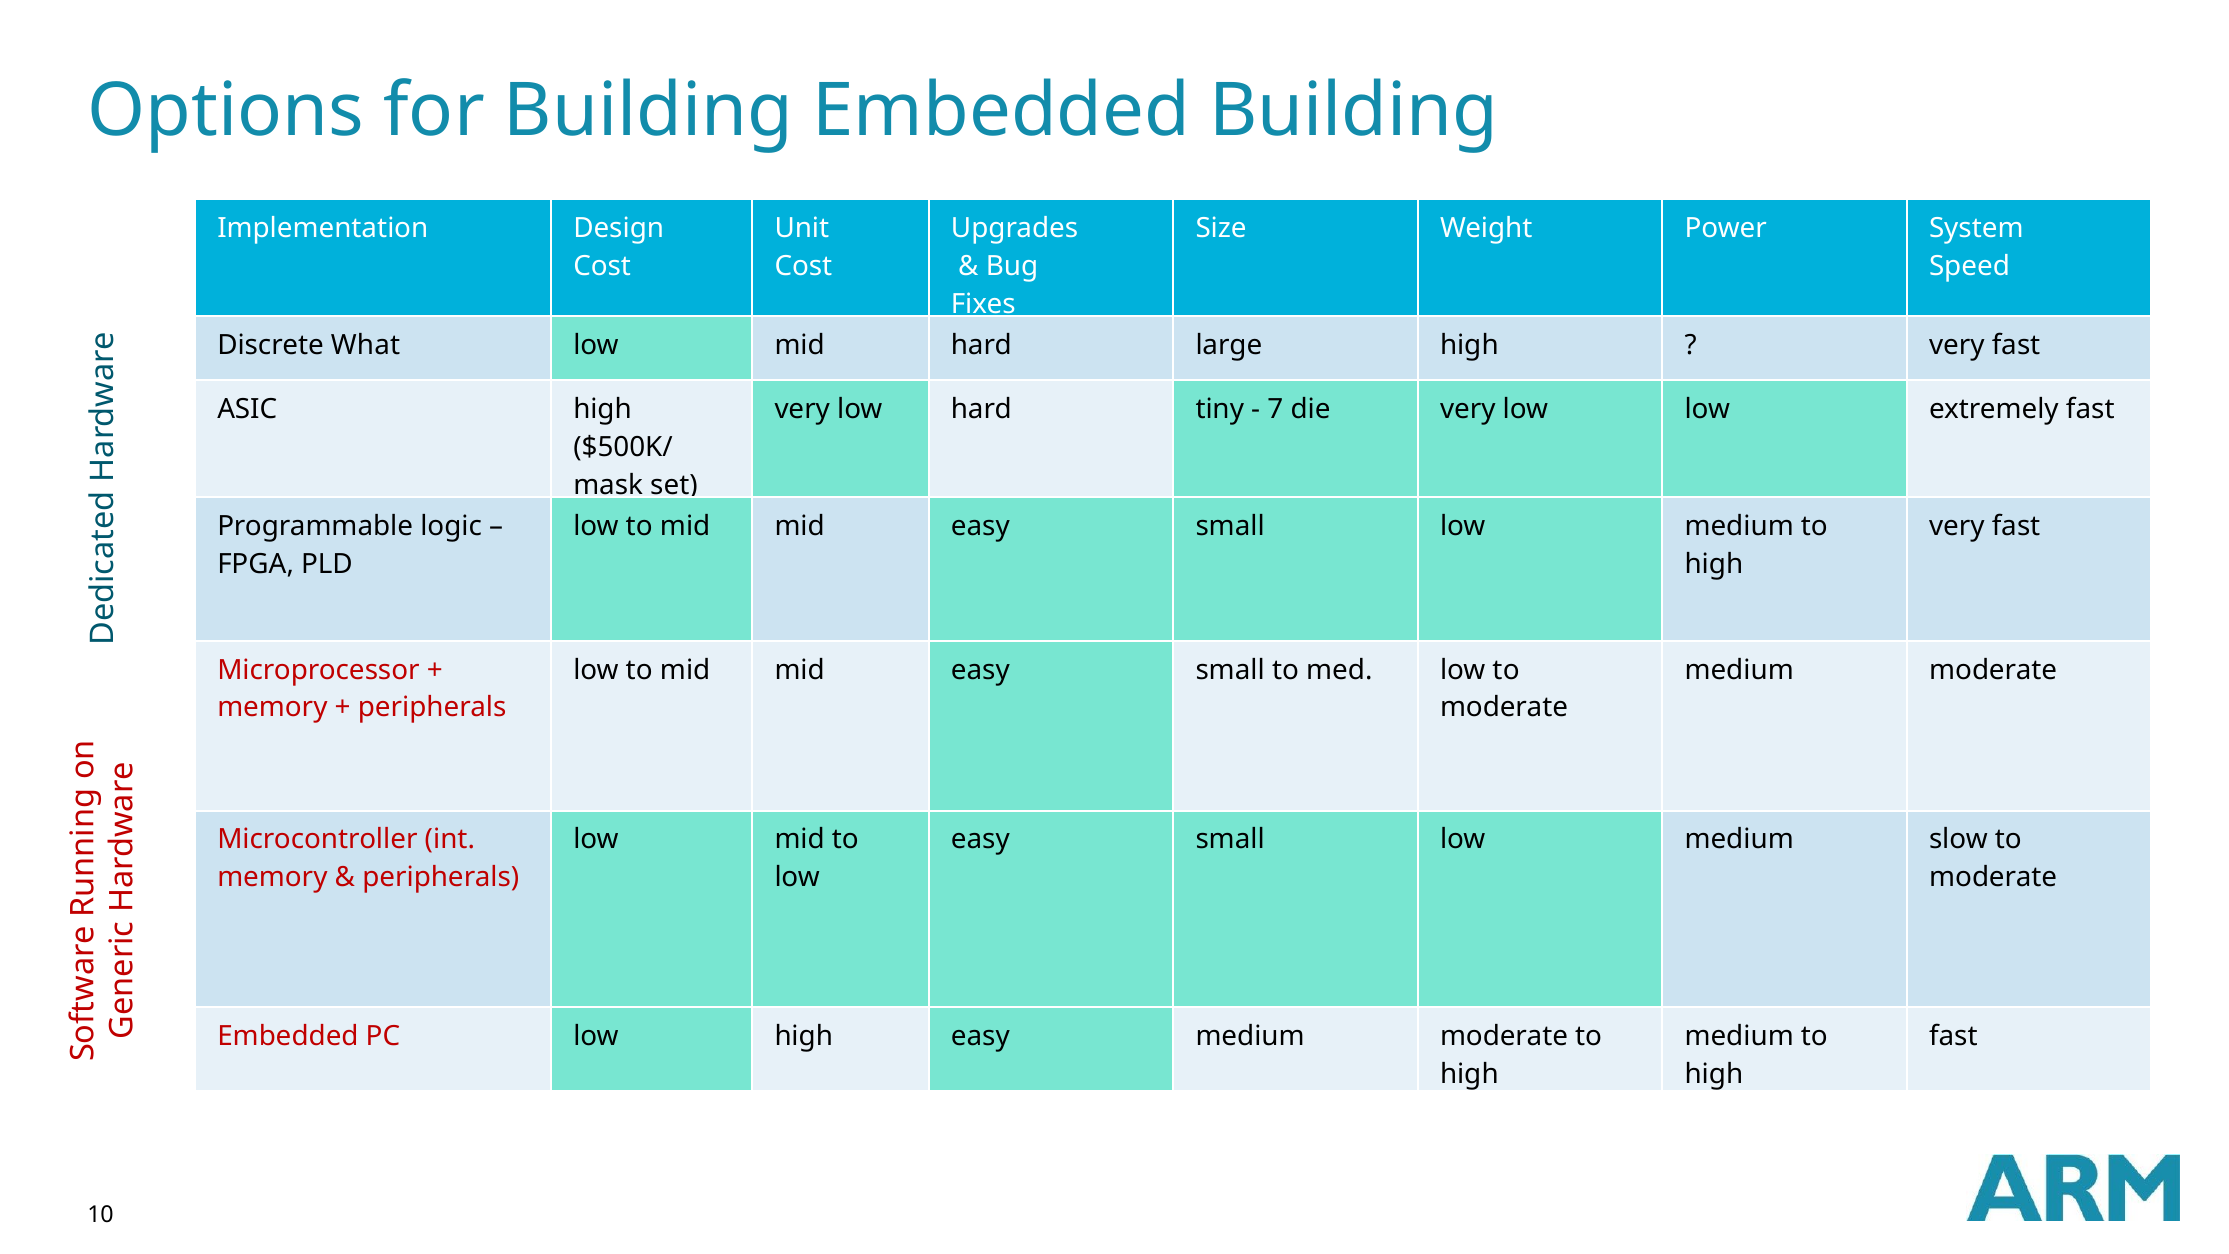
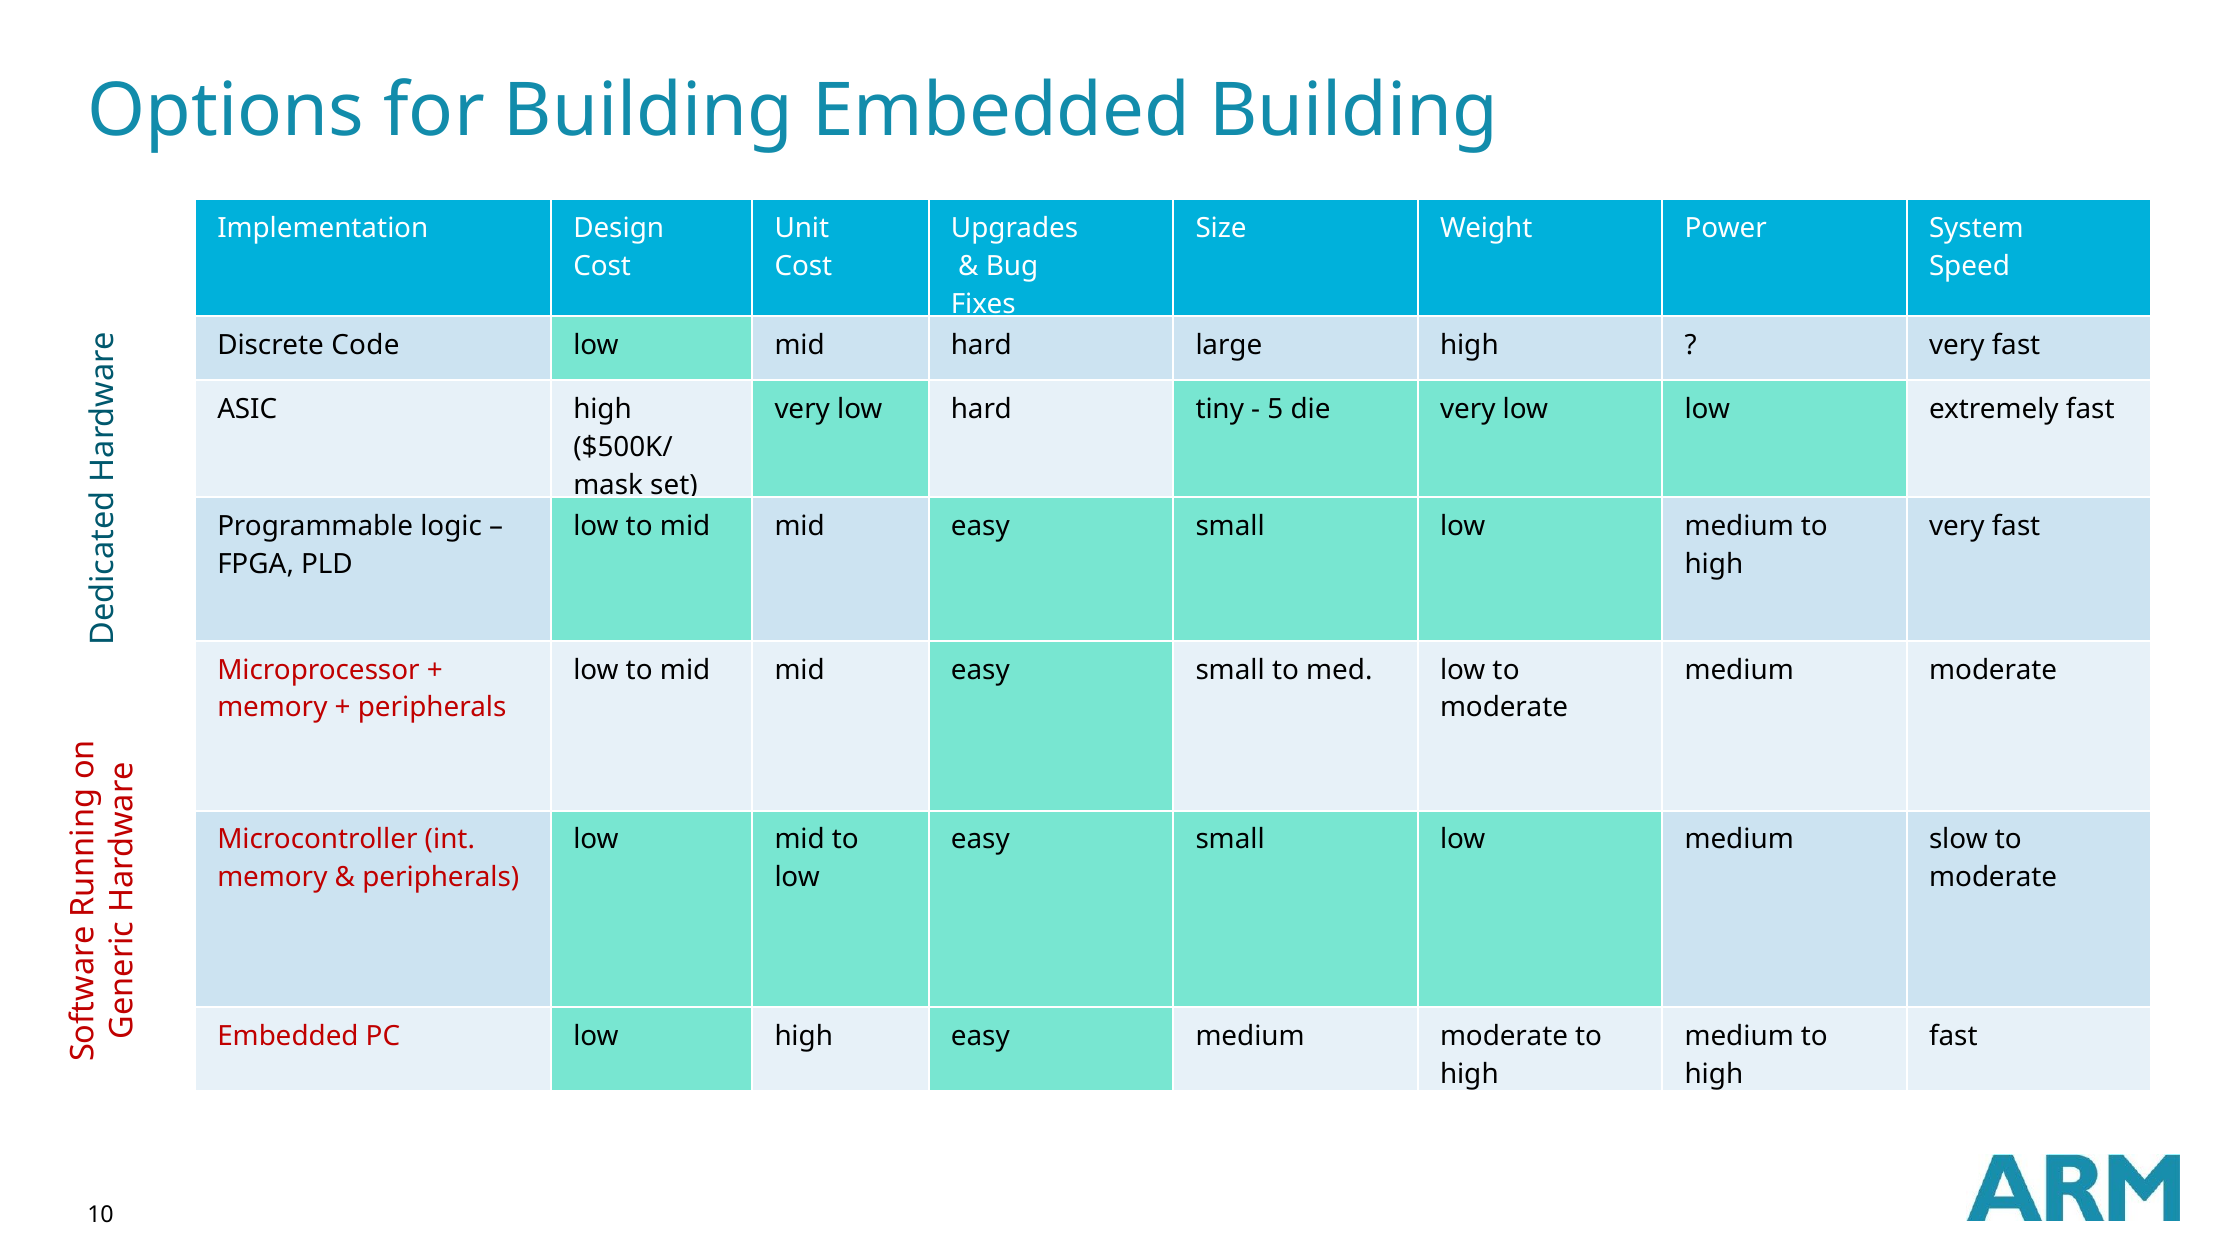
What: What -> Code (365, 345)
7: 7 -> 5 (1275, 409)
